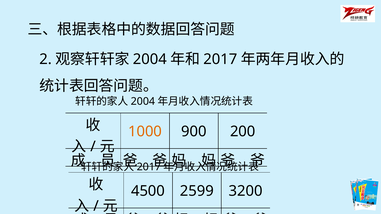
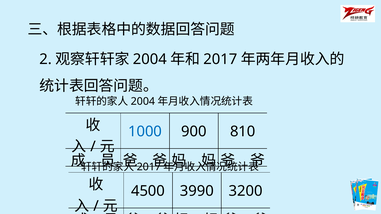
1000 colour: orange -> blue (145, 132)
200: 200 -> 810 (243, 132)
2599: 2599 -> 3990 (197, 191)
